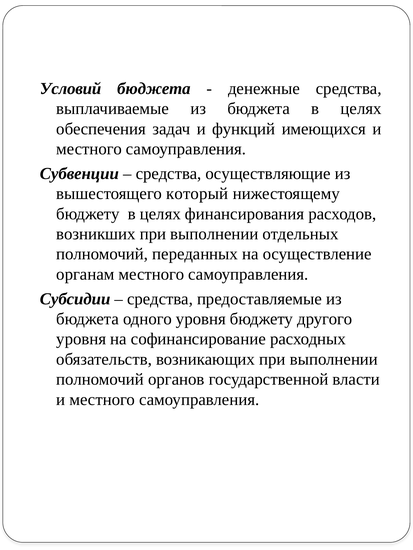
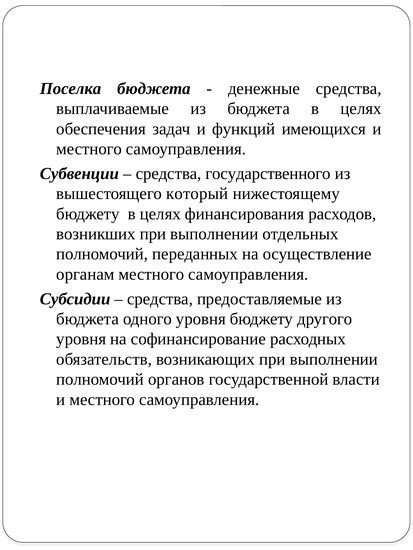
Условий: Условий -> Поселка (70, 89)
осуществляющие: осуществляющие -> государственного (268, 174)
